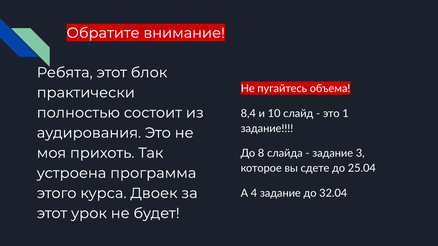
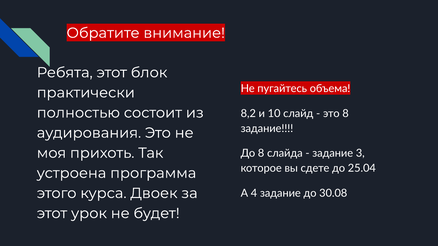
8,4: 8,4 -> 8,2 (248, 114)
это 1: 1 -> 8 (346, 114)
32.04: 32.04 -> 30.08 (333, 193)
